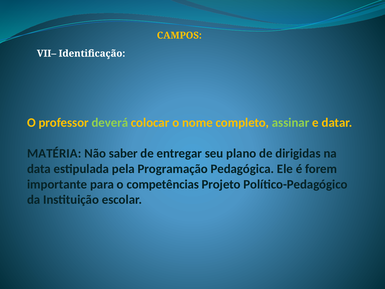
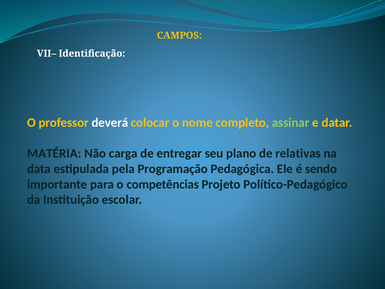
deverá colour: light green -> white (110, 123)
saber: saber -> carga (123, 153)
dirigidas: dirigidas -> relativas (298, 153)
forem: forem -> sendo (321, 169)
